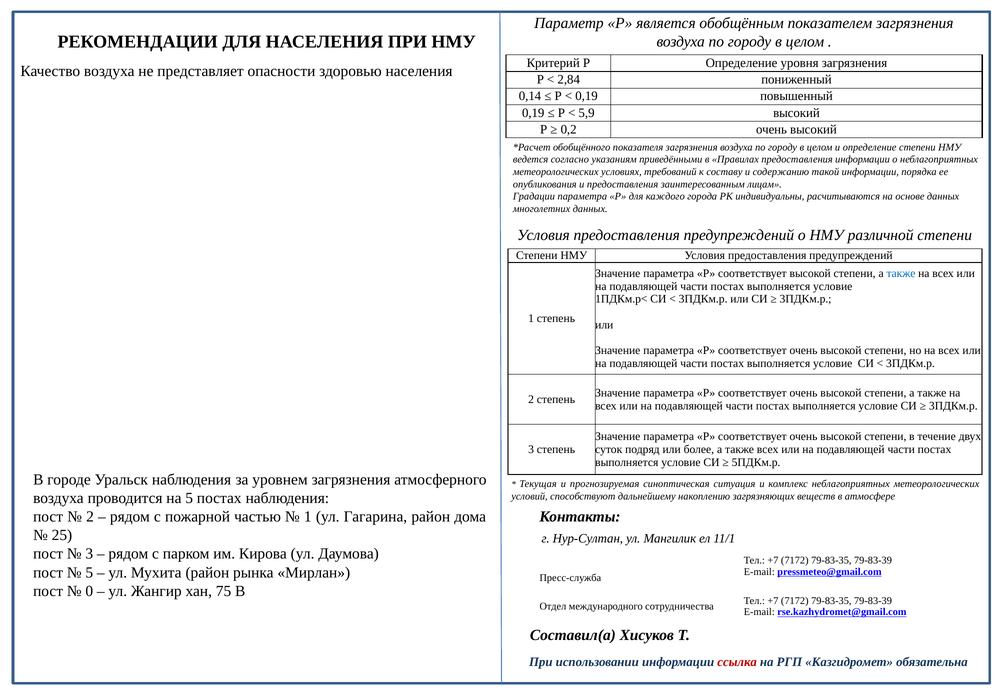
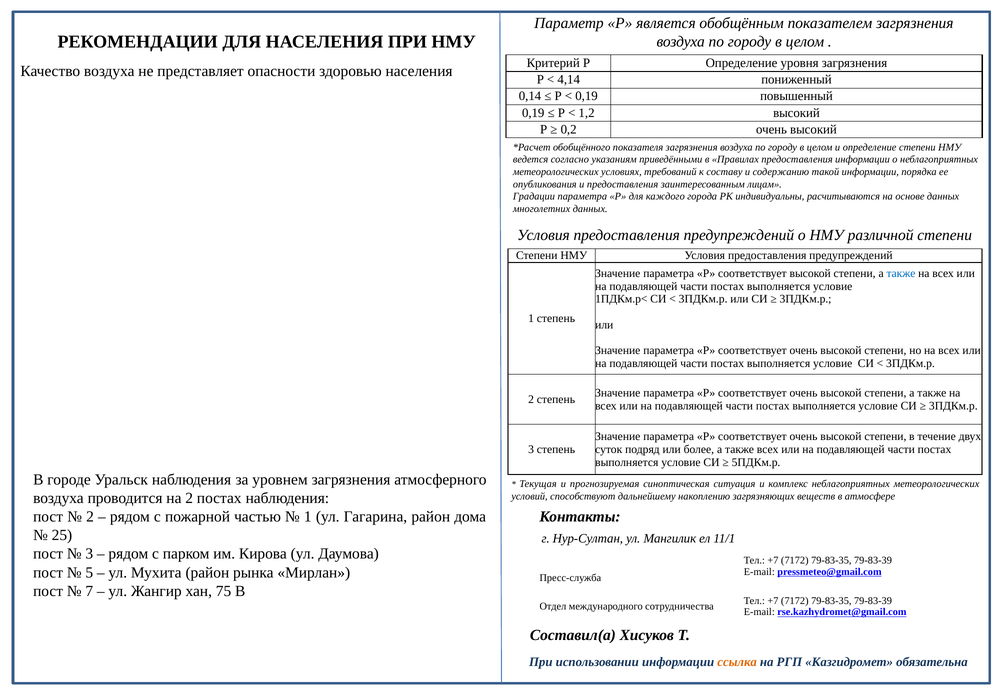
2,84: 2,84 -> 4,14 (569, 80)
5,9: 5,9 -> 1,2 (587, 113)
на 5: 5 -> 2 (189, 498)
0: 0 -> 7 (89, 590)
ссылка colour: red -> orange (737, 661)
